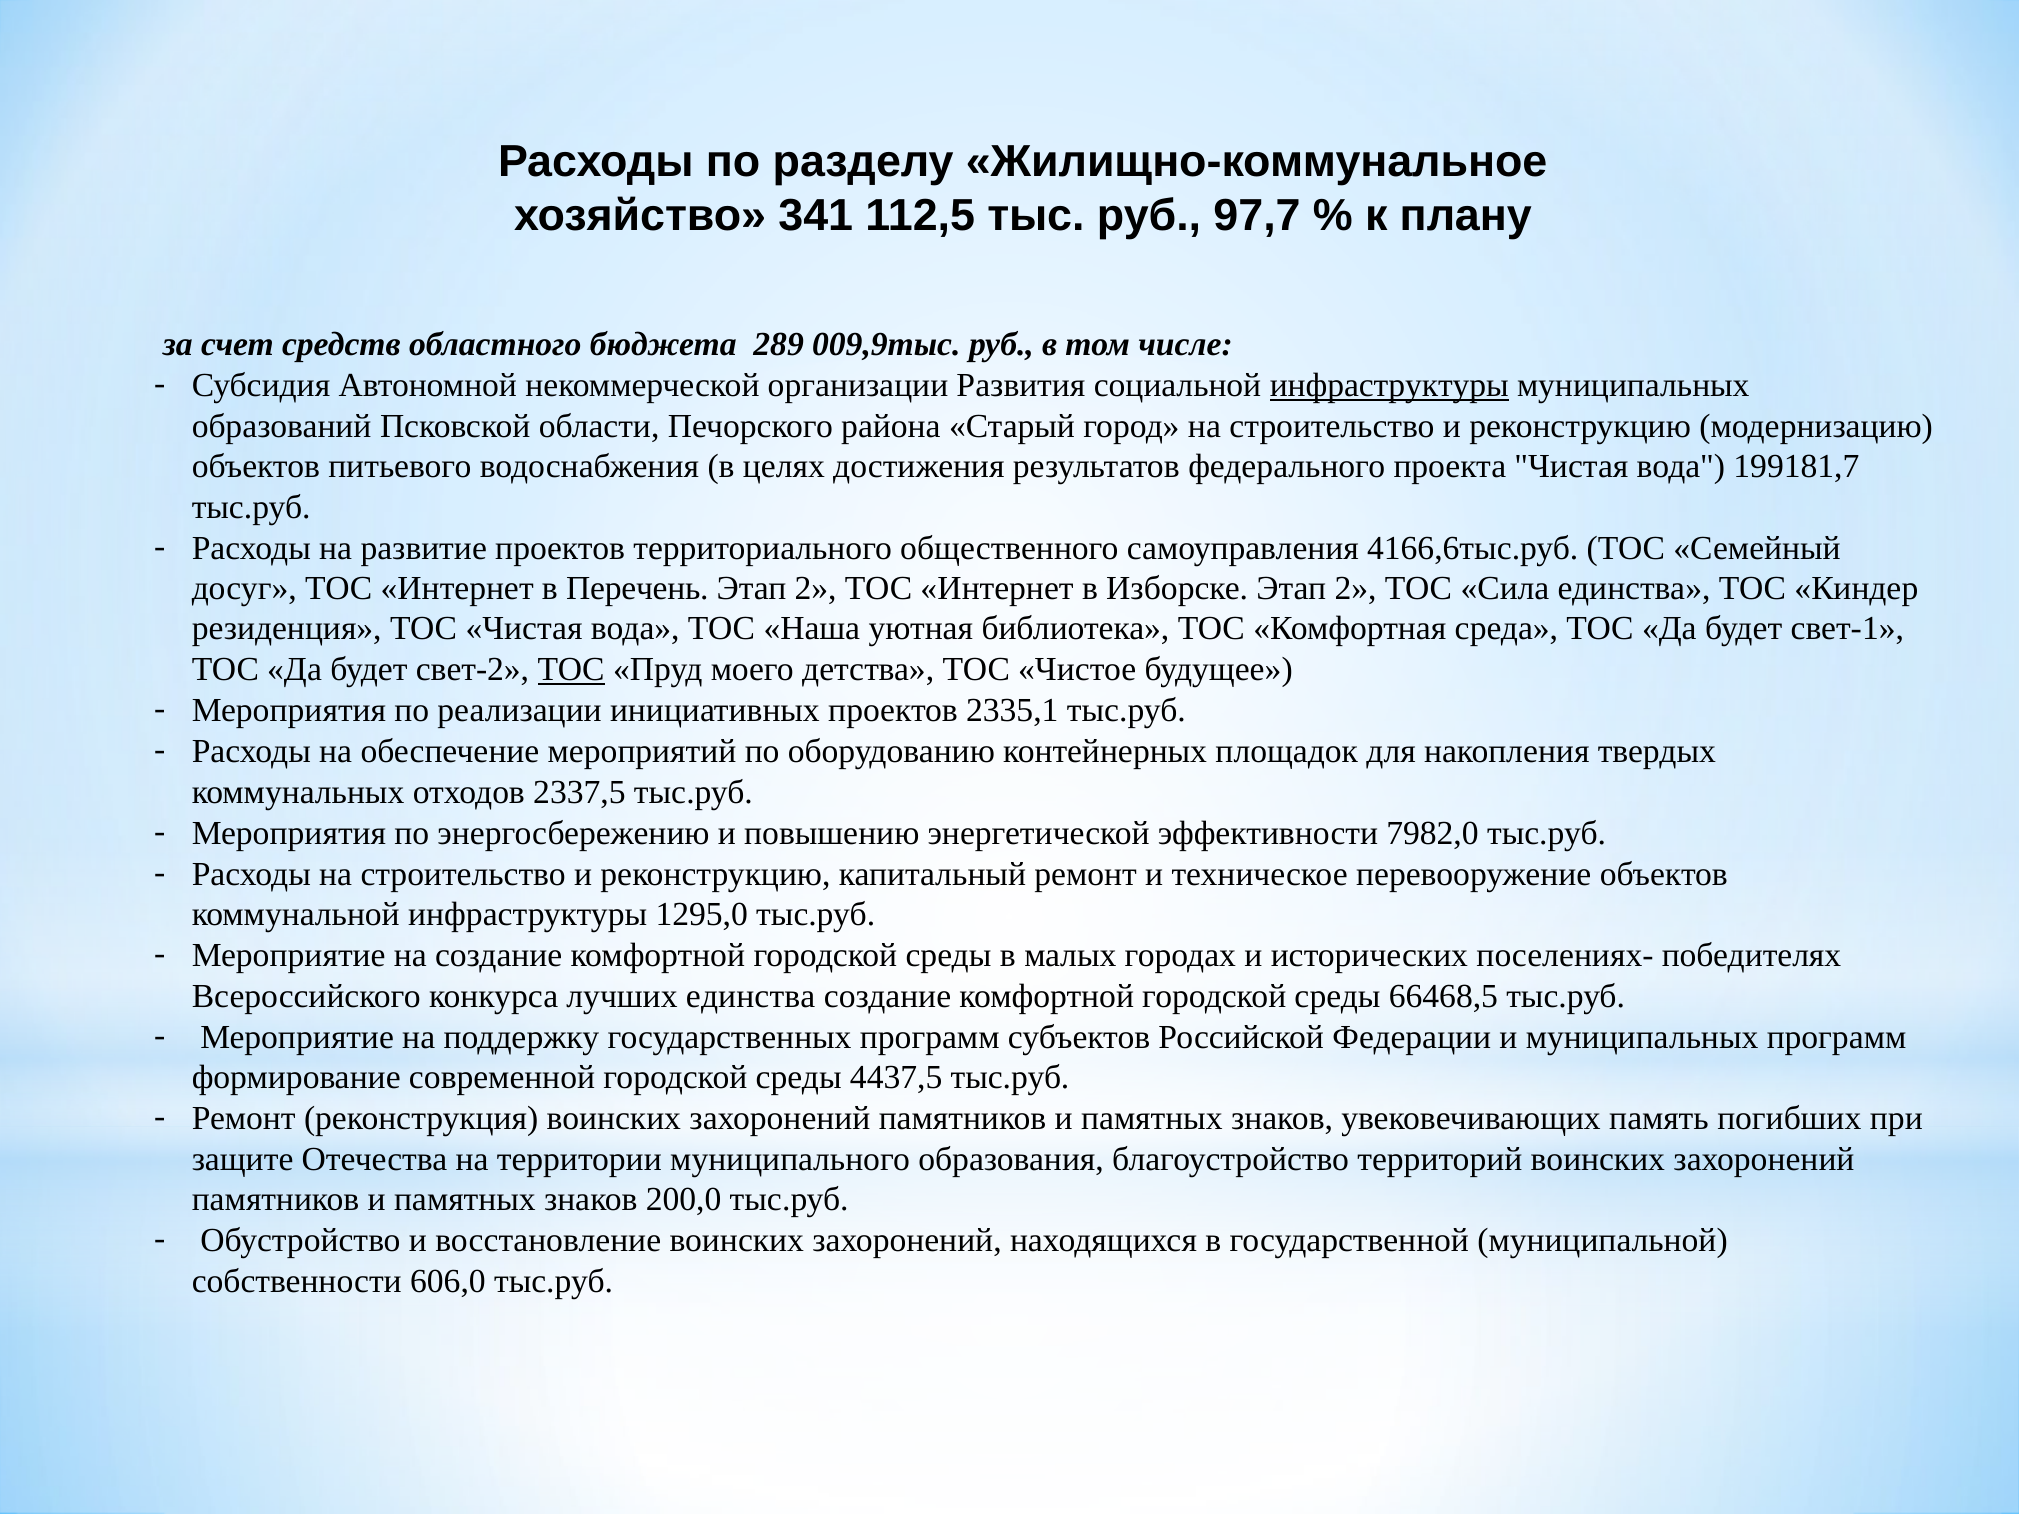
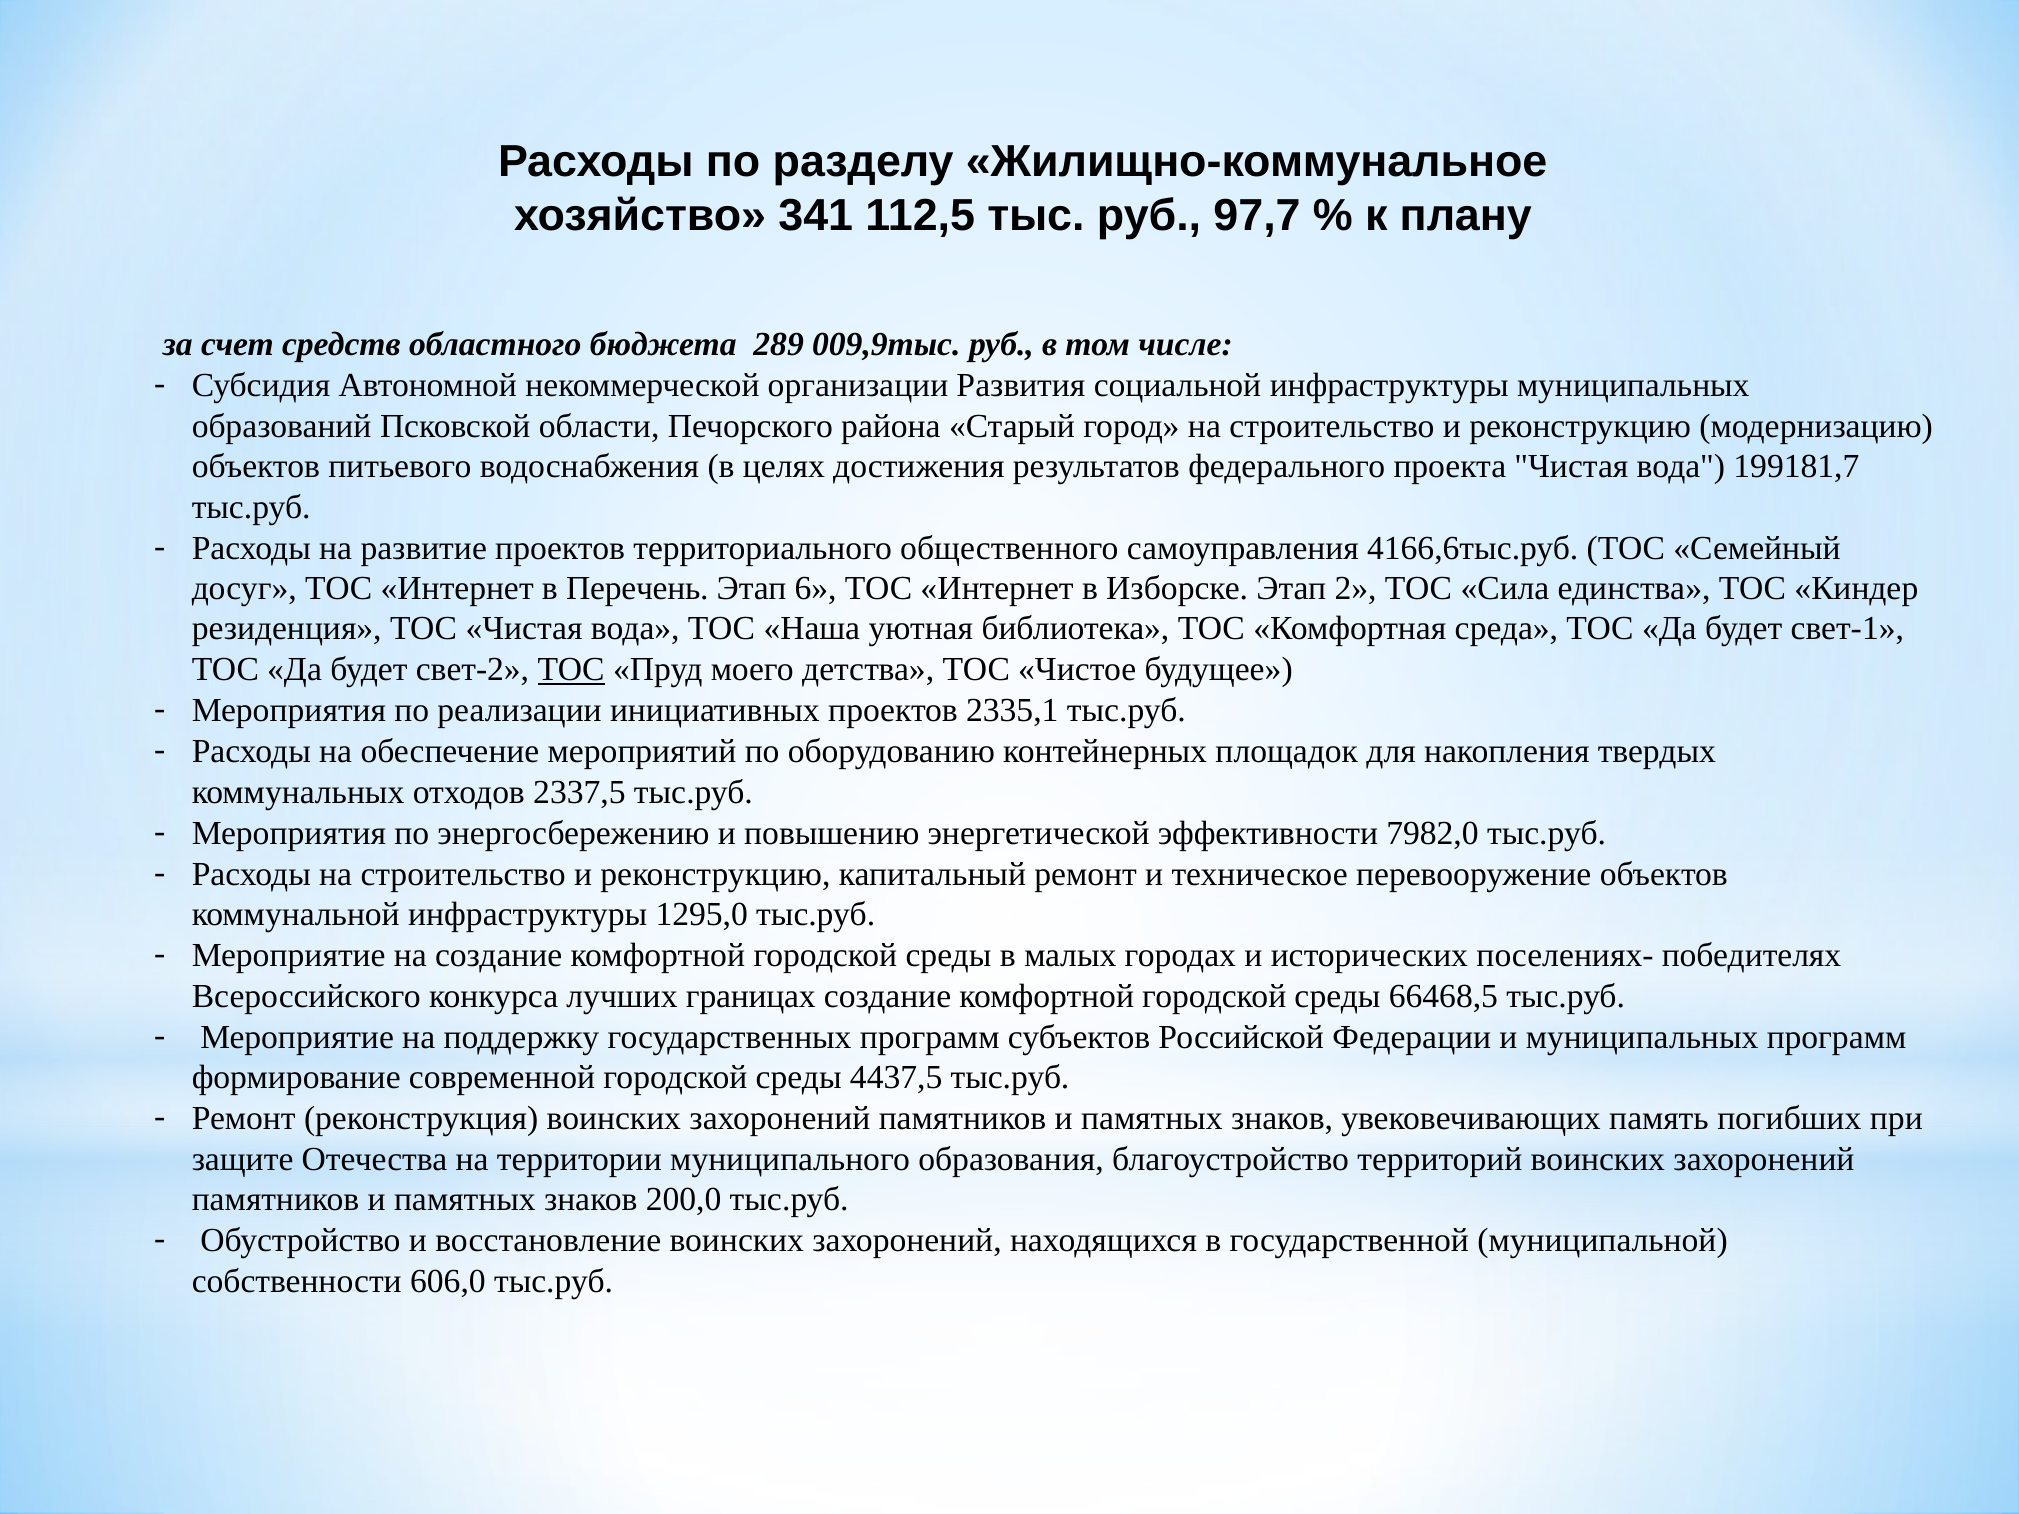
инфраструктуры underline: present -> none (1389, 386)
2: 2 -> 6 (816, 589)
лучших единства: единства -> границах (751, 996)
